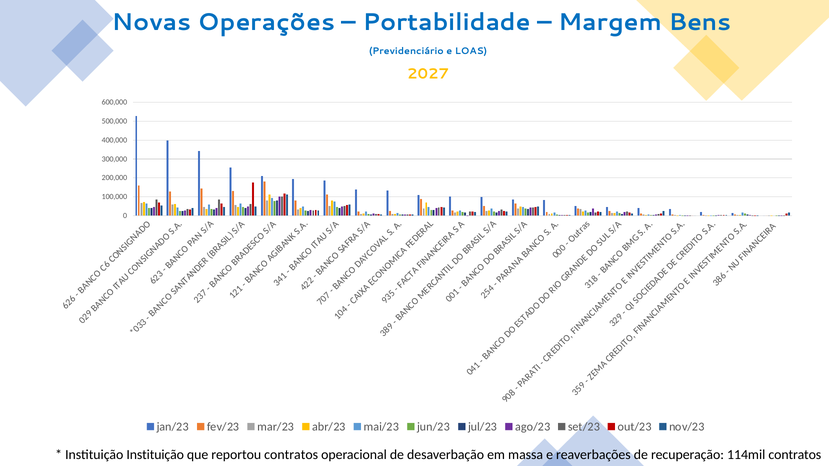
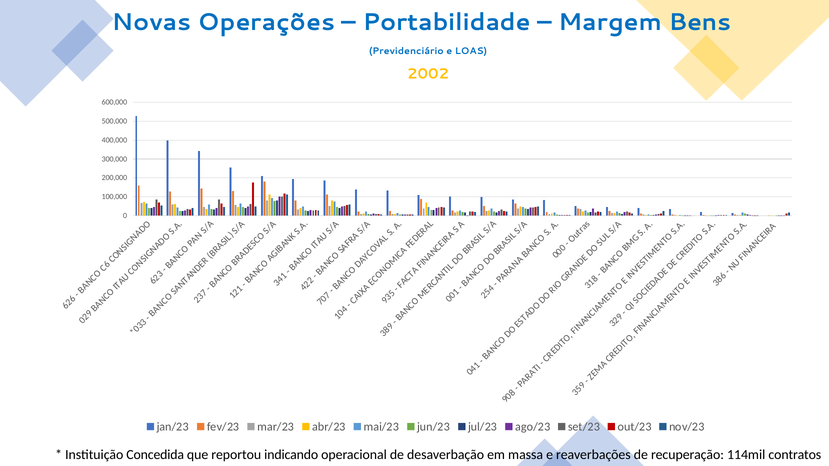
2027: 2027 -> 2002 (428, 74)
Instituição Instituição: Instituição -> Concedida (155, 455)
reportou contratos: contratos -> indicando (291, 455)
